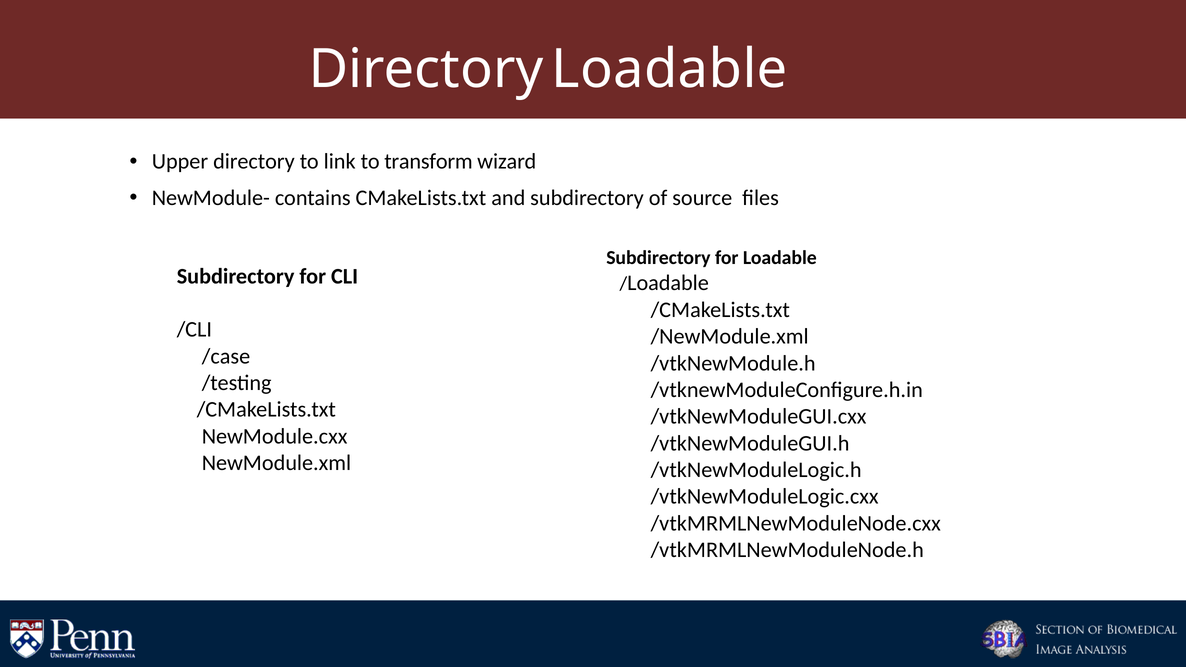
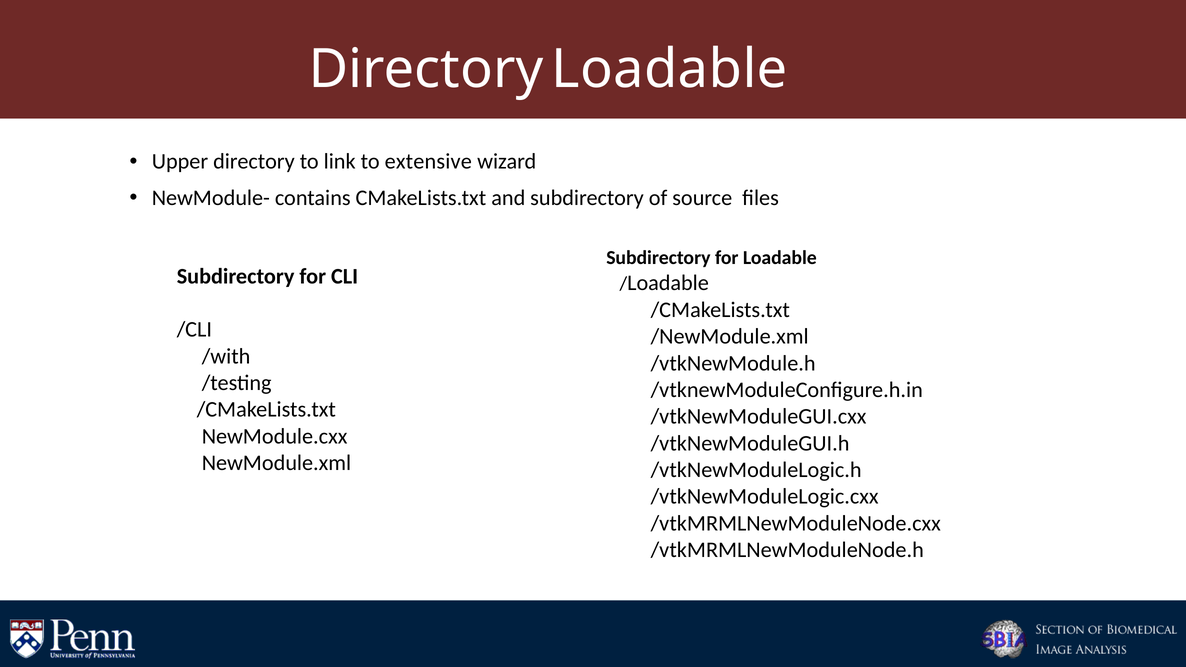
transform: transform -> extensive (428, 162)
/case: /case -> /with (226, 356)
